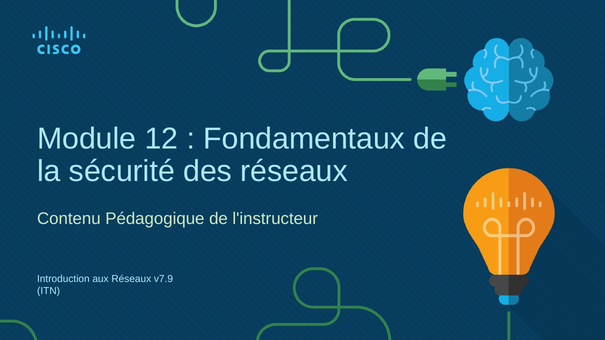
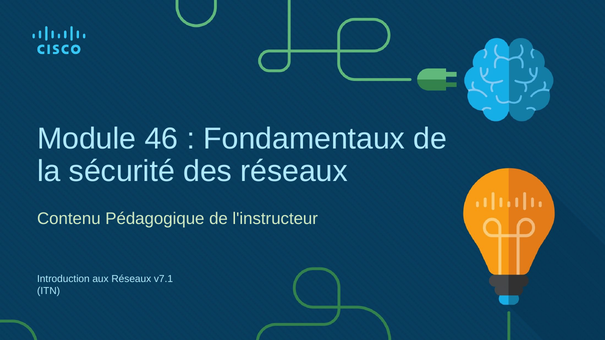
12: 12 -> 46 (161, 139)
v7.9: v7.9 -> v7.1 (163, 279)
